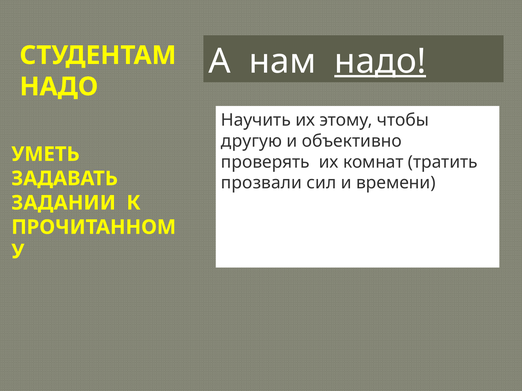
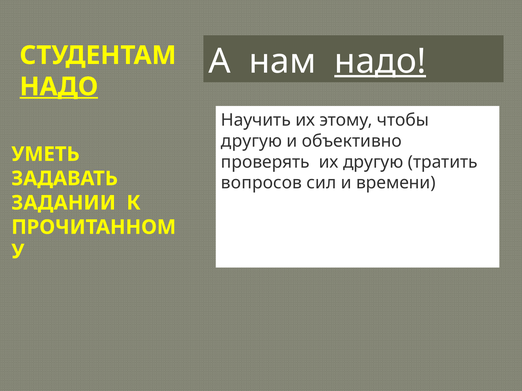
НАДО underline: none -> present (59, 87)
их комнат: комнат -> другую (373, 162)
прозвали: прозвали -> вопросов (262, 183)
